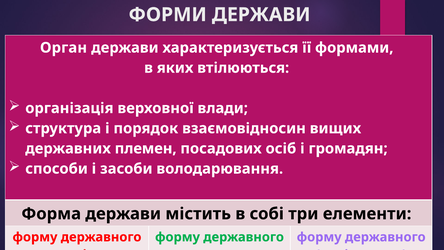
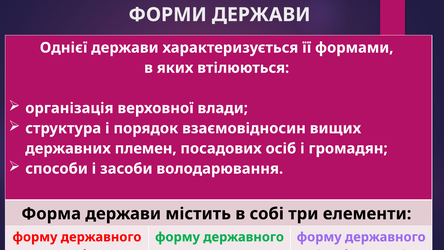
Орган: Орган -> Однієї (64, 48)
